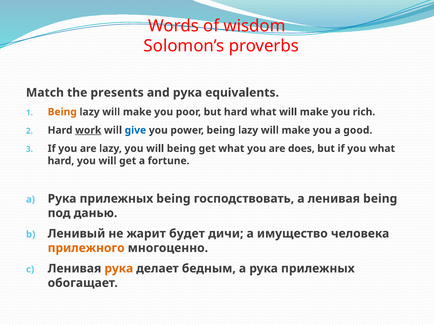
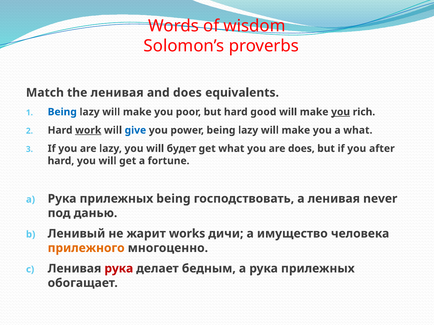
the presents: presents -> ленивая (117, 93)
and рука: рука -> does (187, 93)
Being colour: orange -> blue (62, 112)
hard what: what -> good (263, 112)
you underline: none -> present (341, 112)
a good: good -> what (358, 130)
will being: being -> будет (181, 149)
you what: what -> after (382, 149)
ленивая being: being -> never (380, 199)
будет: будет -> works (187, 234)
рука colour: orange -> red (119, 269)
